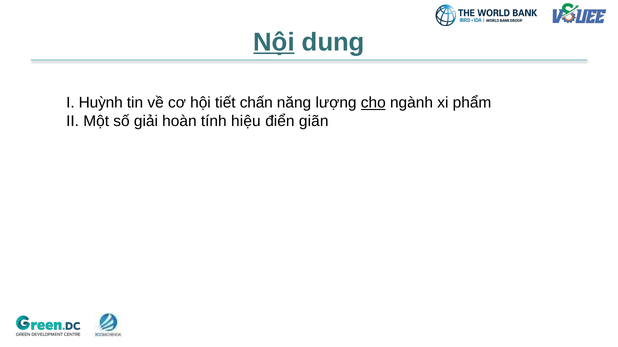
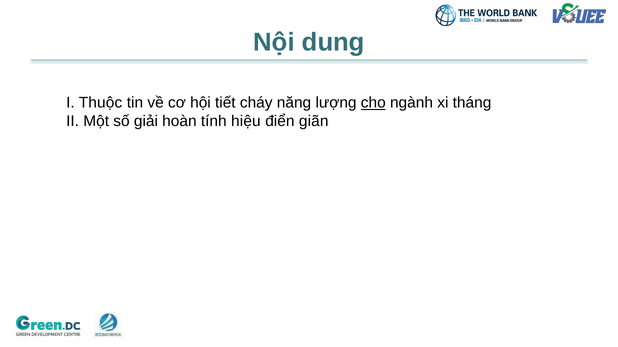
Nội underline: present -> none (274, 42)
Huỳnh: Huỳnh -> Thuộc (101, 103)
chấn: chấn -> cháy (256, 103)
phẩm: phẩm -> tháng (472, 103)
